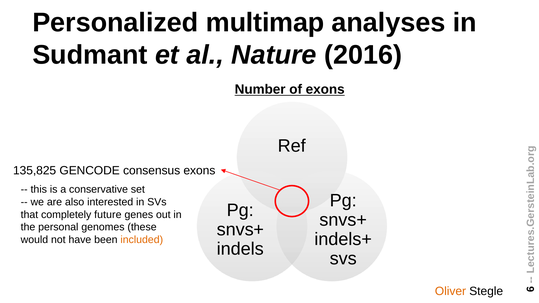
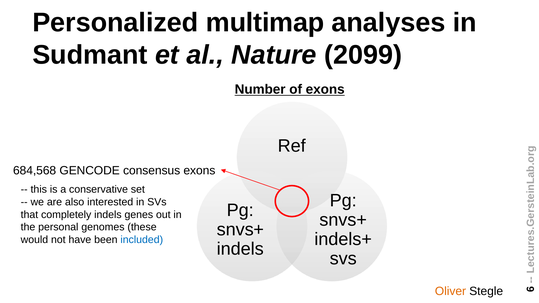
2016: 2016 -> 2099 (363, 55)
135,825: 135,825 -> 684,568 (35, 171)
completely future: future -> indels (108, 215)
included colour: orange -> blue (142, 240)
